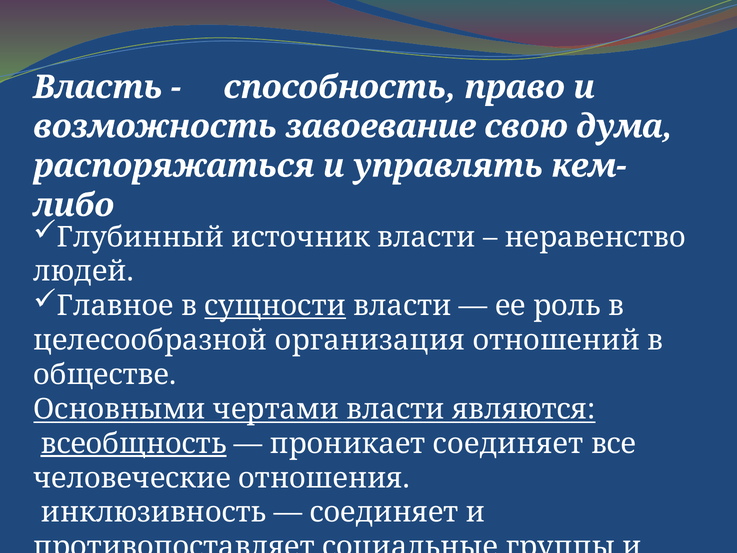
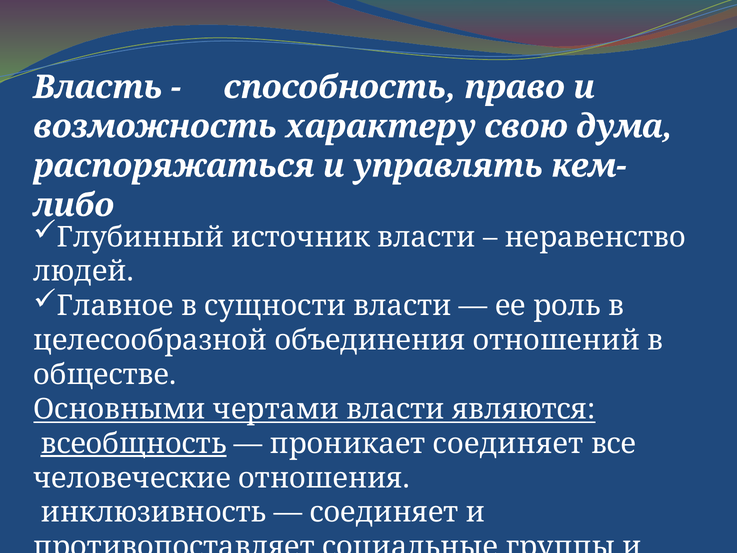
завоевание: завоевание -> характеру (381, 126)
сущности underline: present -> none (275, 306)
организация: организация -> объединения (370, 340)
